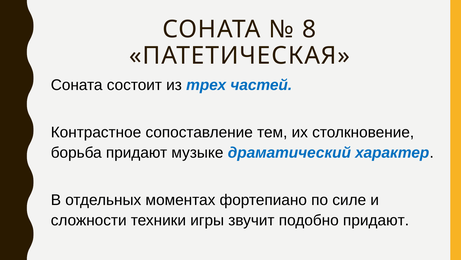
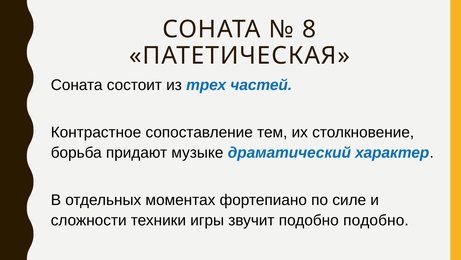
подобно придают: придают -> подобно (376, 220)
